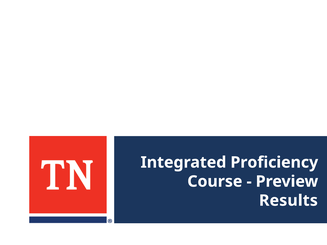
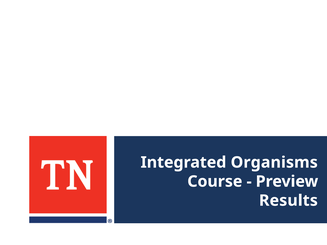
Proficiency: Proficiency -> Organisms (274, 163)
